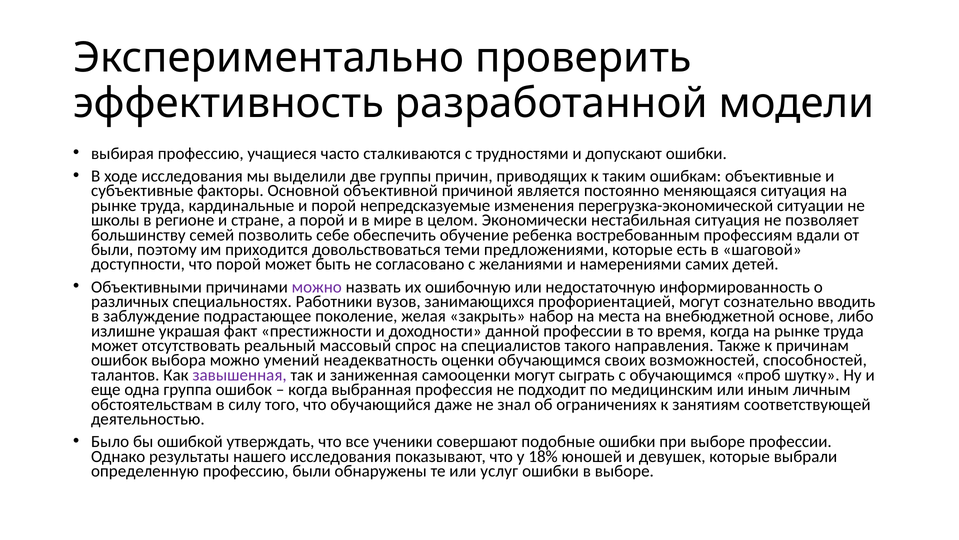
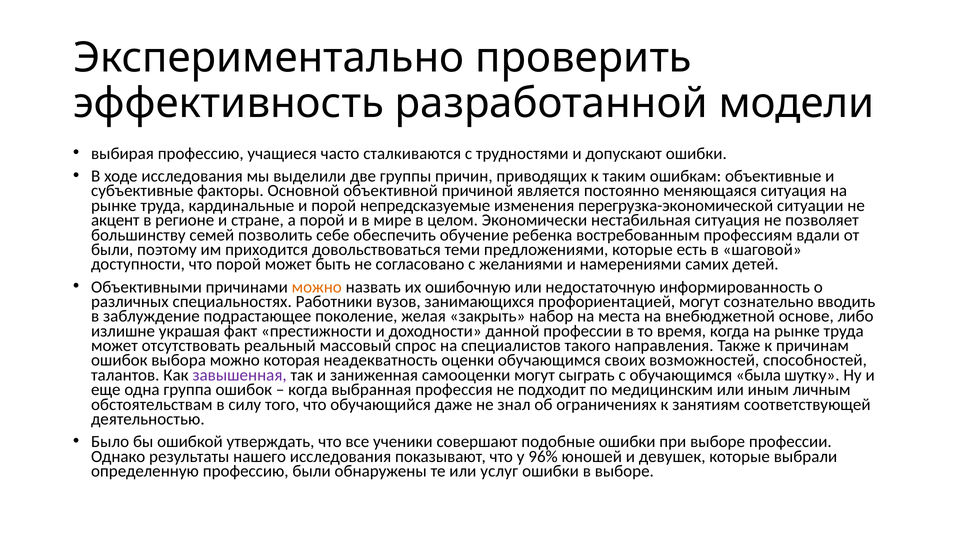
школы: школы -> акцент (115, 220)
можно colour: purple -> orange (317, 287)
умений: умений -> которая (292, 360)
проб: проб -> была (758, 375)
18%: 18% -> 96% (543, 456)
